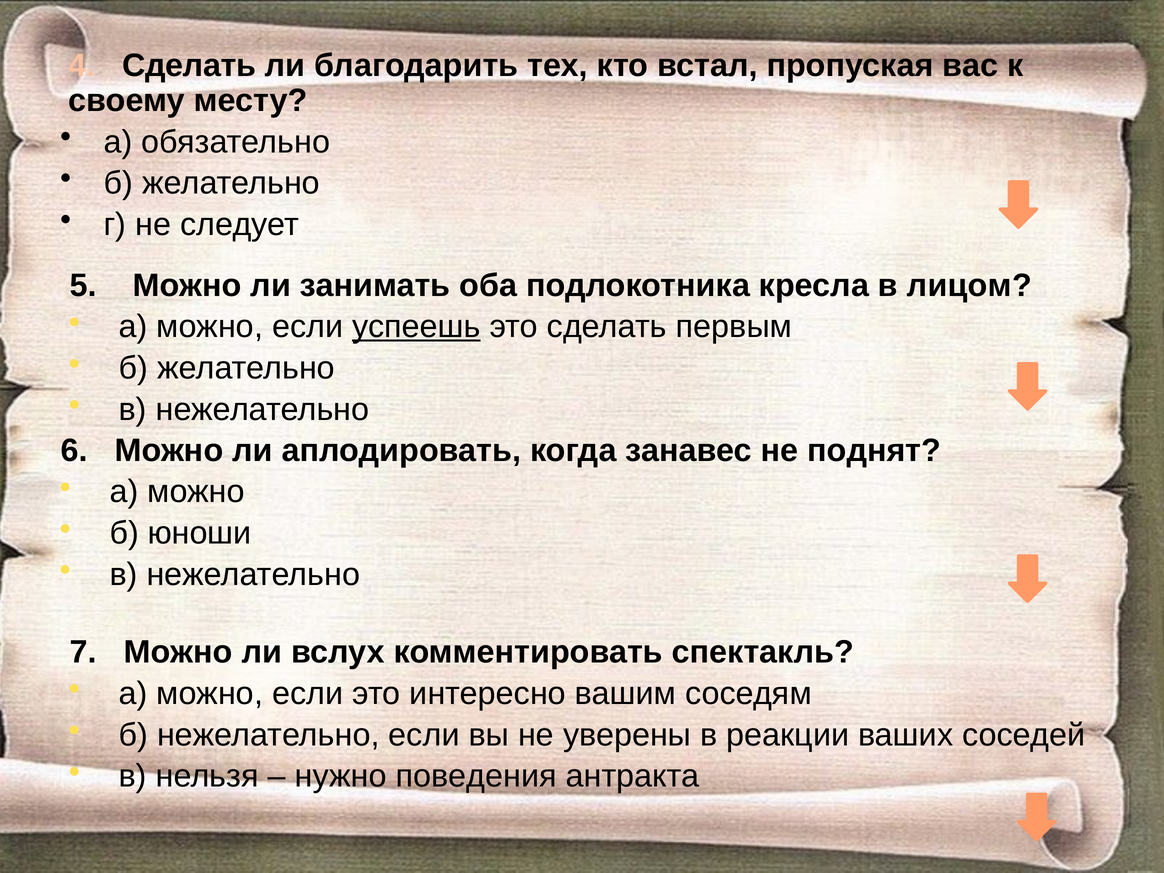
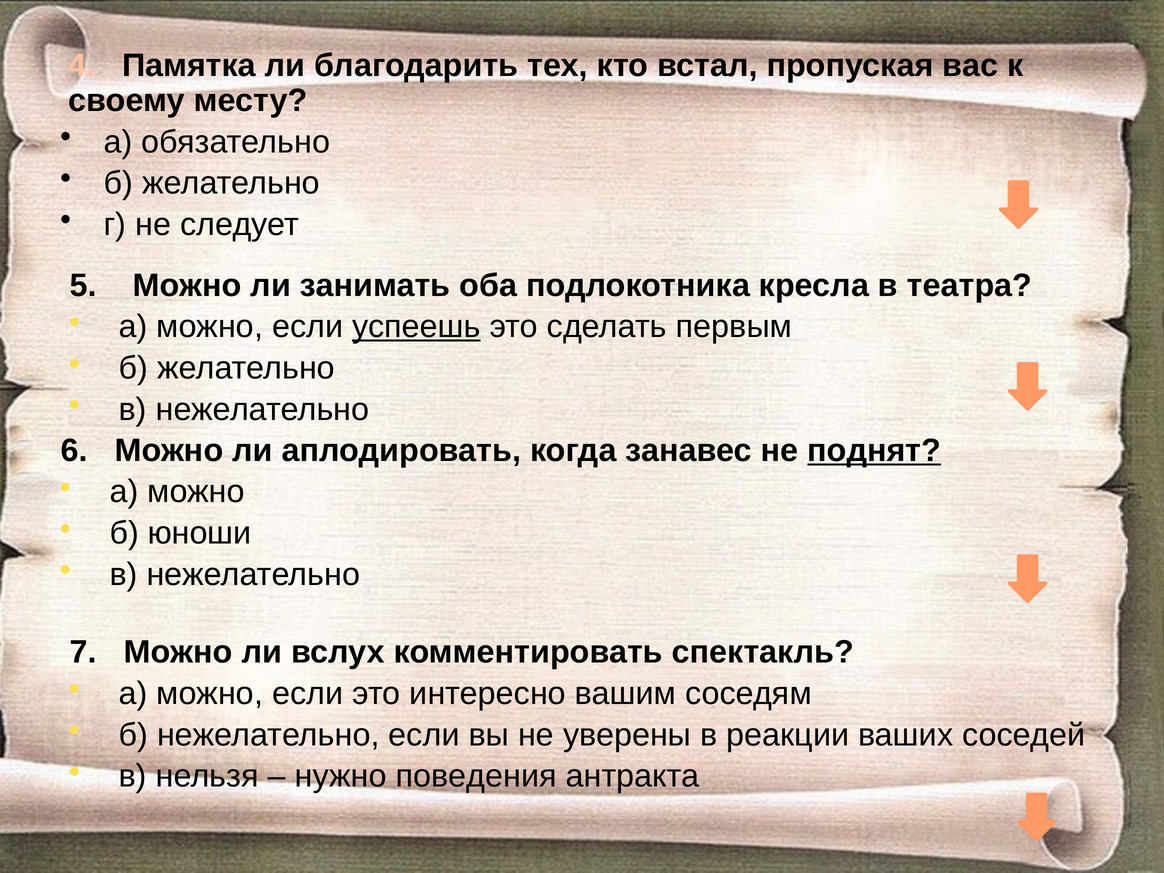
4 Сделать: Сделать -> Памятка (189, 65)
лицом: лицом -> театра (969, 285)
поднят underline: none -> present (874, 450)
